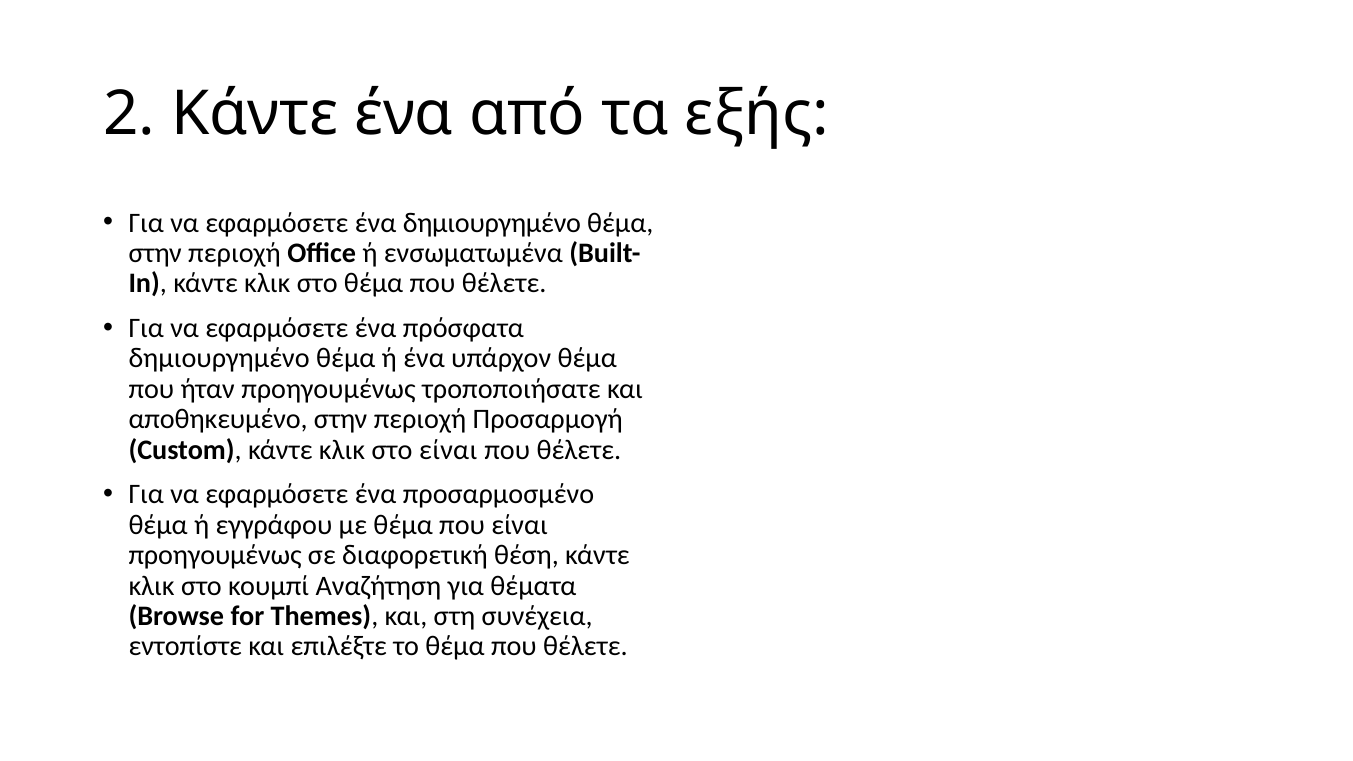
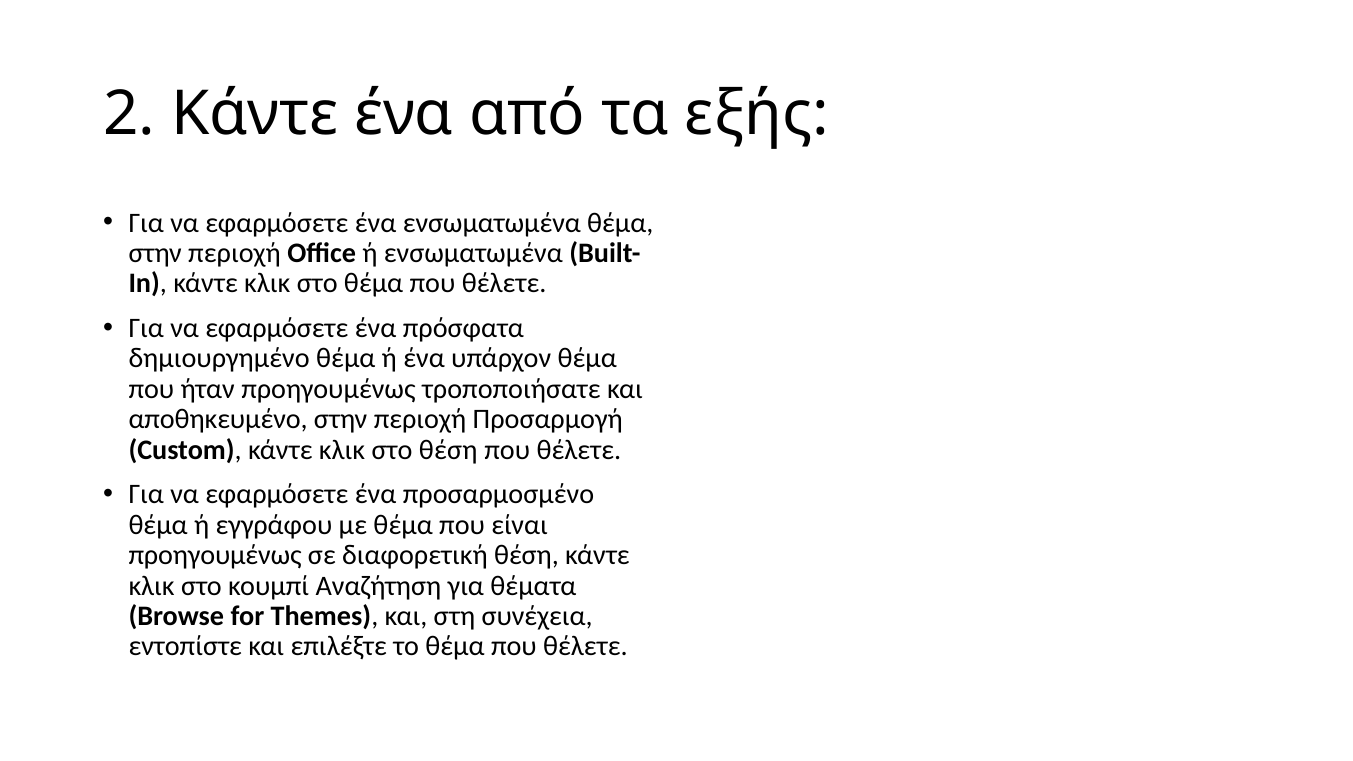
ένα δημιουργημένο: δημιουργημένο -> ενσωματωμένα (492, 223)
στο είναι: είναι -> θέση (448, 450)
